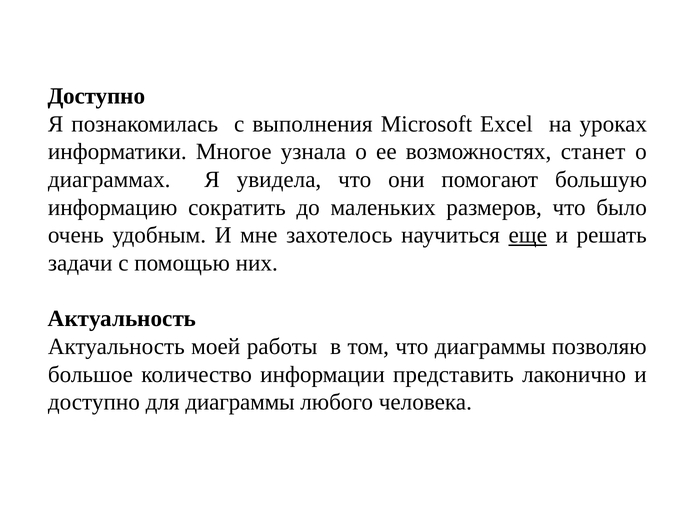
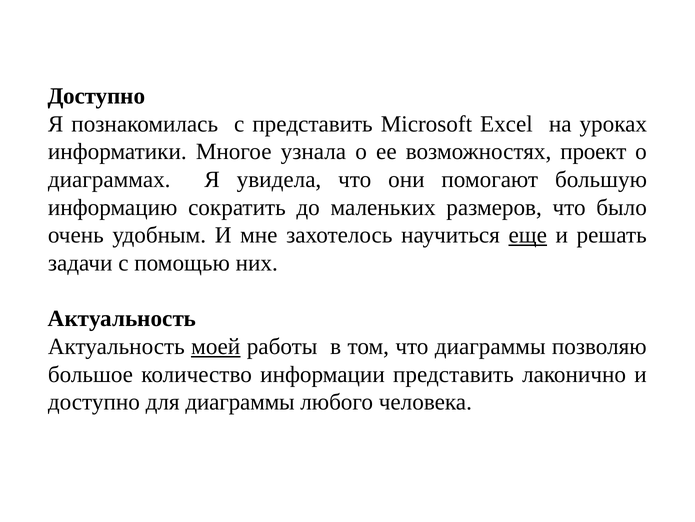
с выполнения: выполнения -> представить (313, 124)
станет: станет -> проект (593, 151)
моей underline: none -> present (216, 346)
